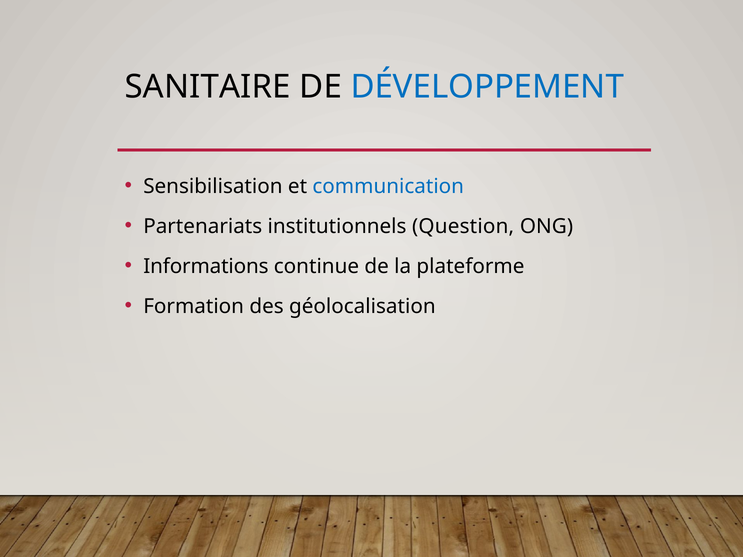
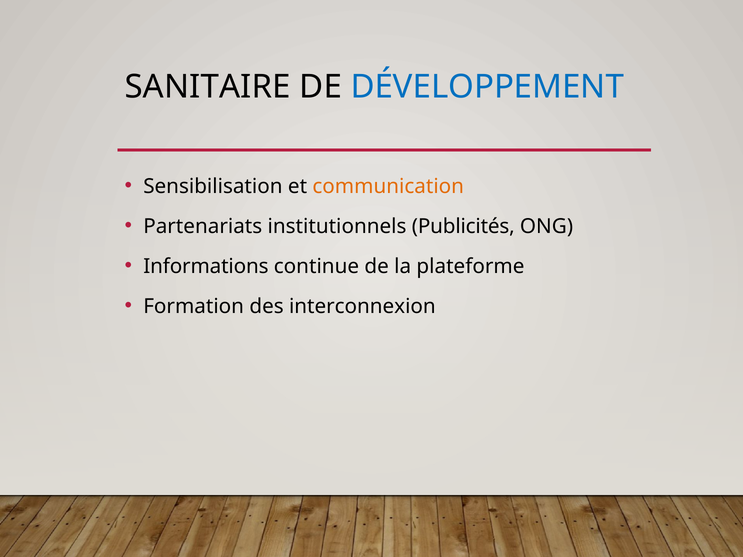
communication colour: blue -> orange (388, 186)
Question: Question -> Publicités (463, 226)
géolocalisation: géolocalisation -> interconnexion (362, 306)
